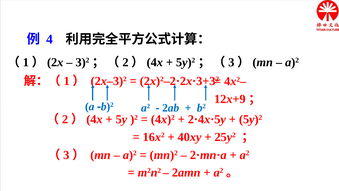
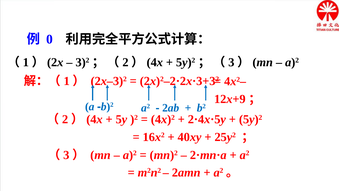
4: 4 -> 0 (49, 39)
